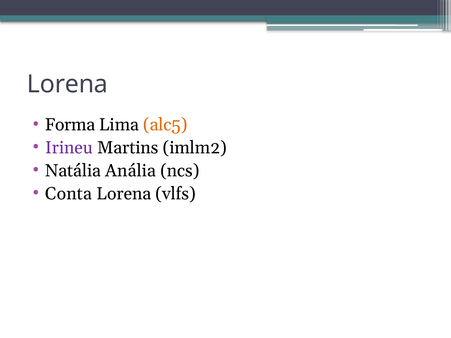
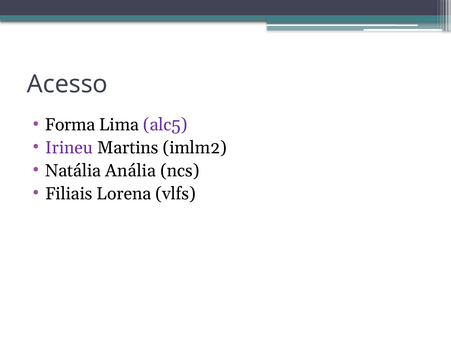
Lorena: Lorena -> Acesso (67, 84)
alc5 colour: orange -> purple (165, 125)
Conta: Conta -> Filiais (69, 194)
